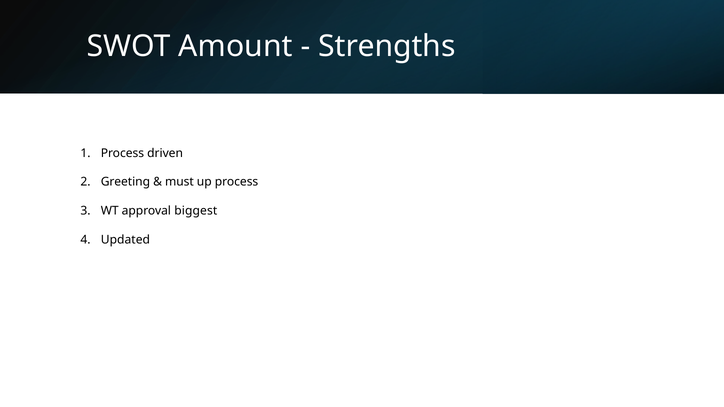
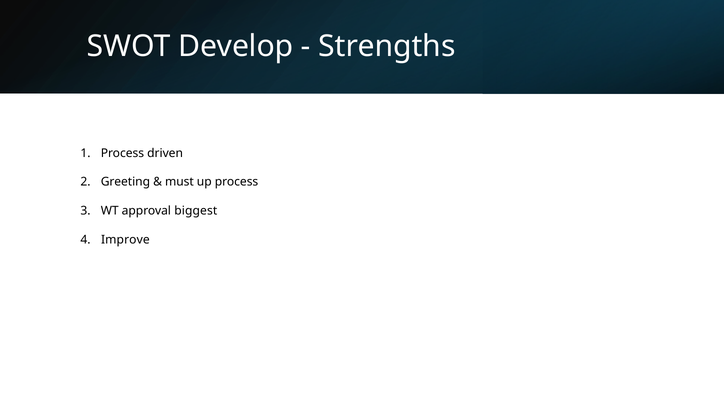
Amount: Amount -> Develop (236, 47)
Updated: Updated -> Improve (125, 240)
